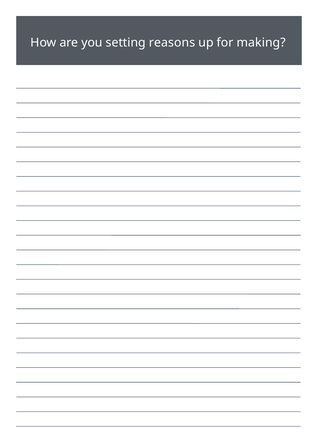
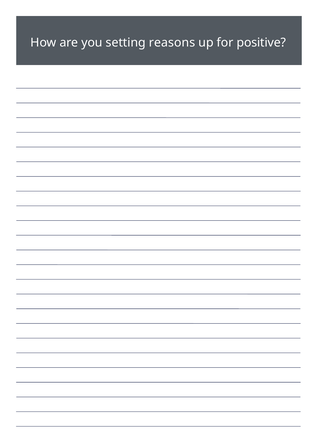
making: making -> positive (261, 43)
